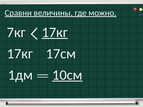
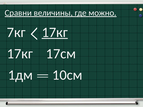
10см underline: present -> none (67, 75)
